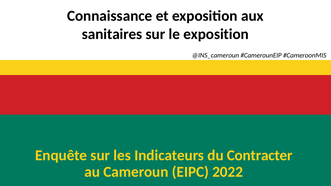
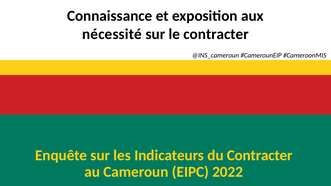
sanitaires: sanitaires -> nécessité (112, 34)
le exposition: exposition -> contracter (216, 34)
